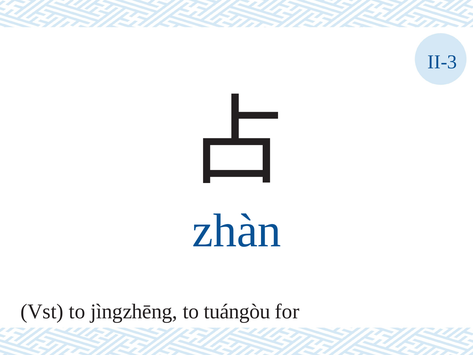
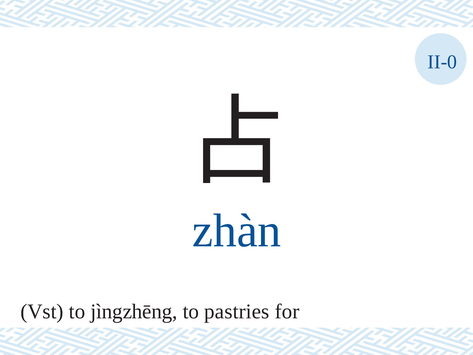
II-3: II-3 -> II-0 (442, 62)
tuángòu: tuángòu -> pastries (237, 311)
